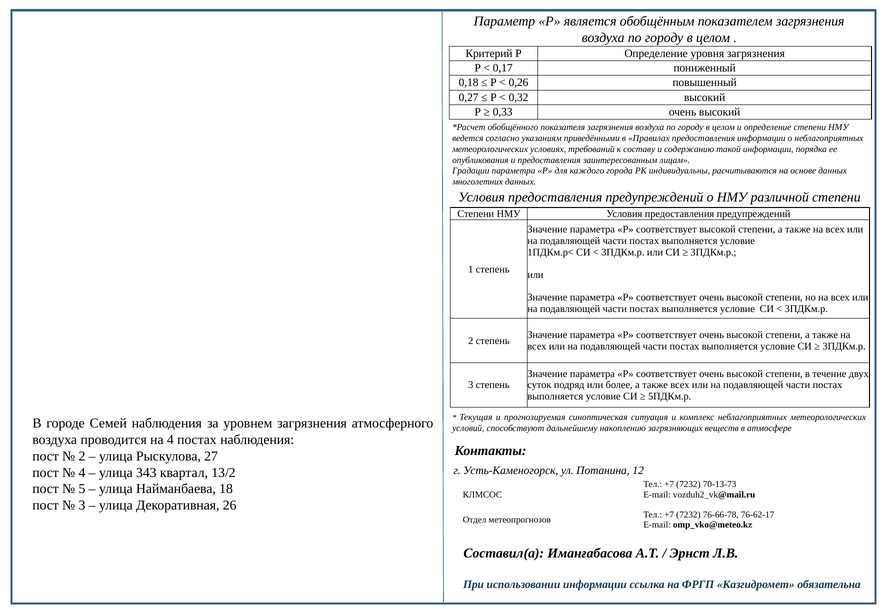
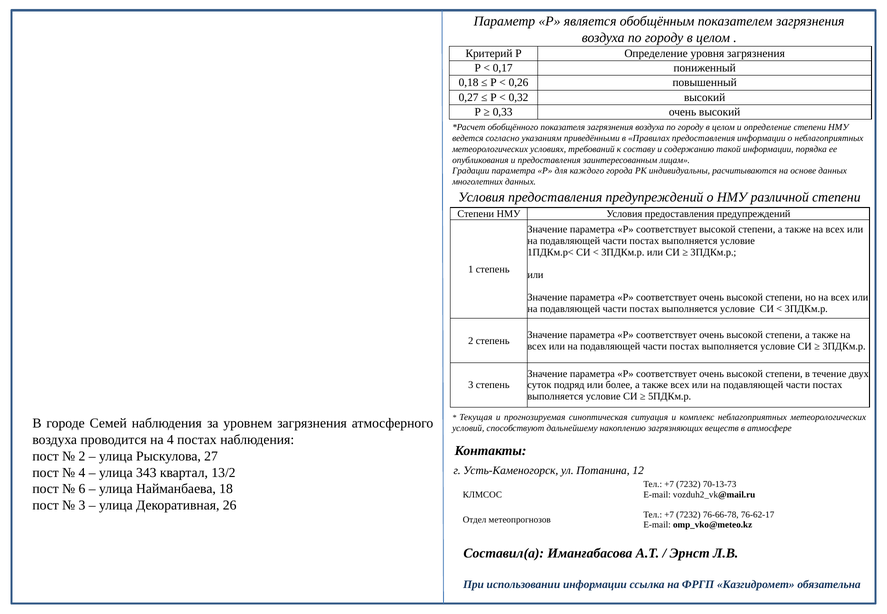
5: 5 -> 6 (82, 489)
